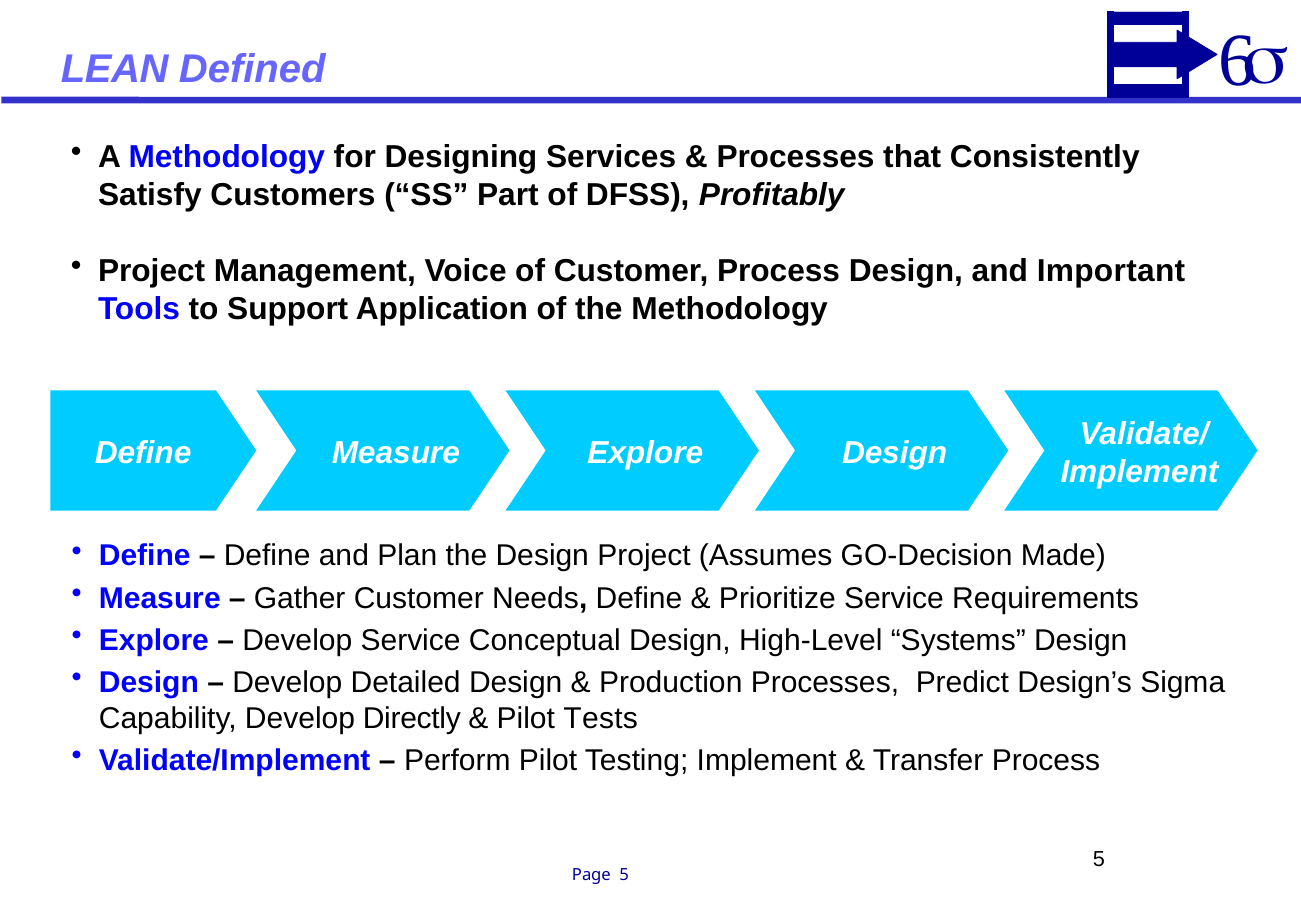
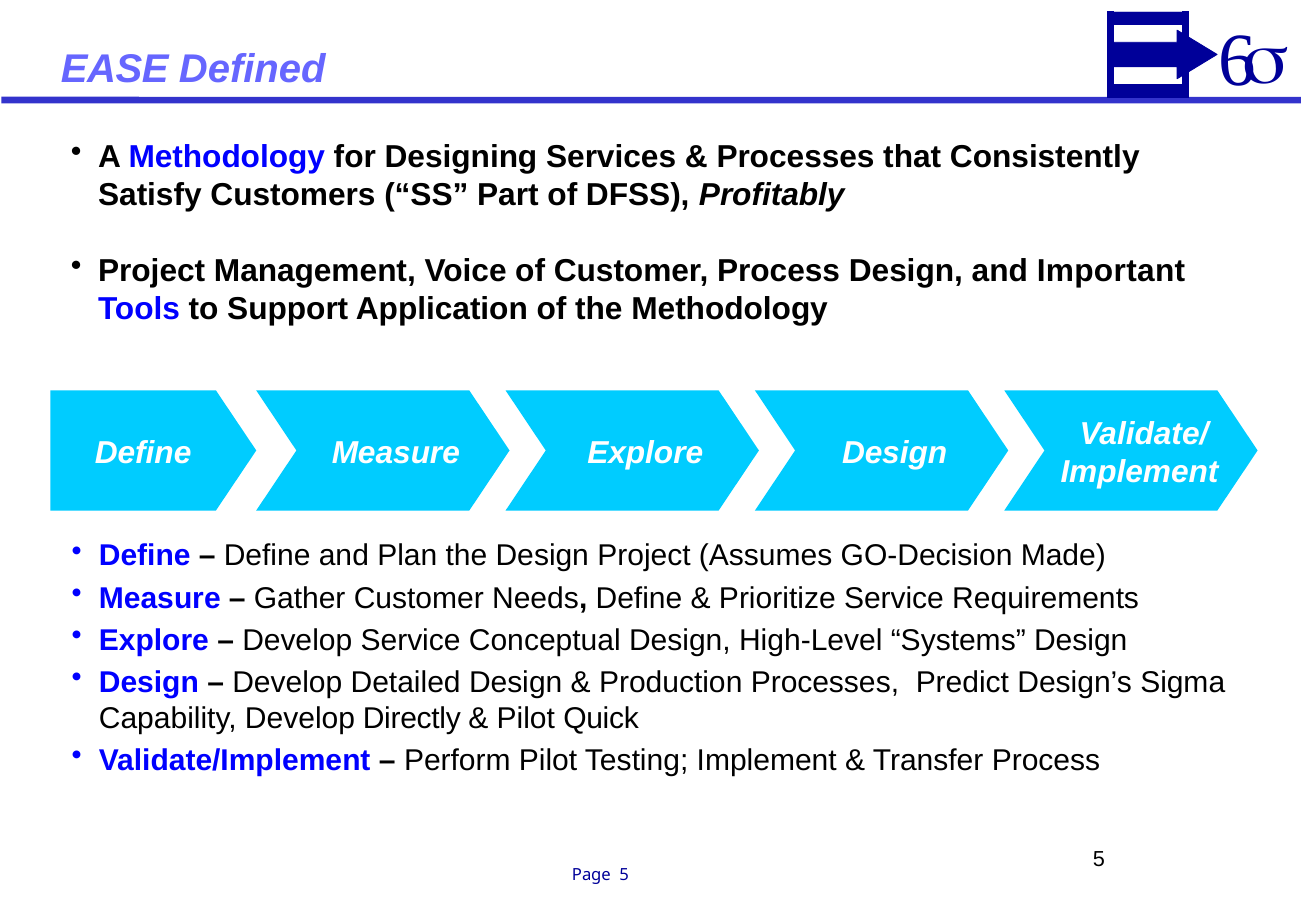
LEAN: LEAN -> EASE (115, 69)
Tests: Tests -> Quick (601, 718)
